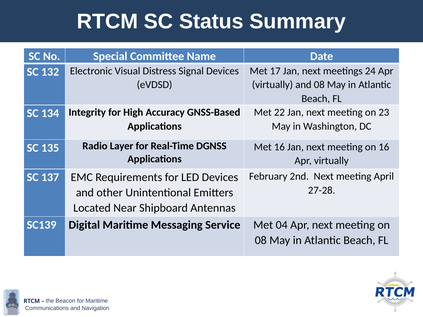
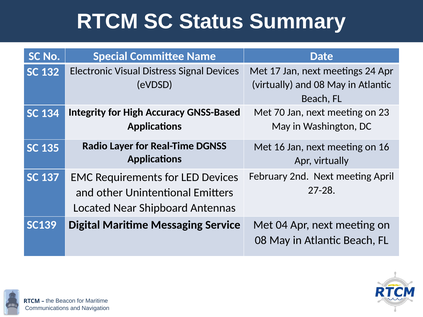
22: 22 -> 70 (279, 112)
